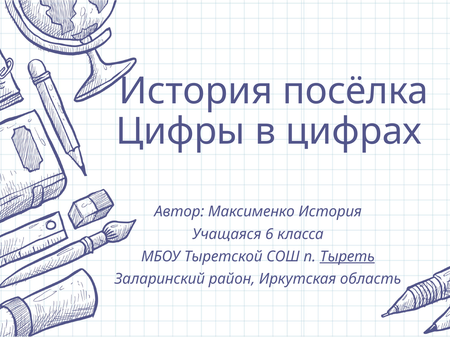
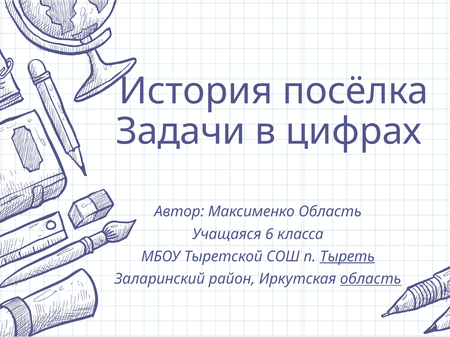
Цифры: Цифры -> Задачи (181, 132)
Максименко История: История -> Область (330, 212)
область underline: none -> present (371, 279)
